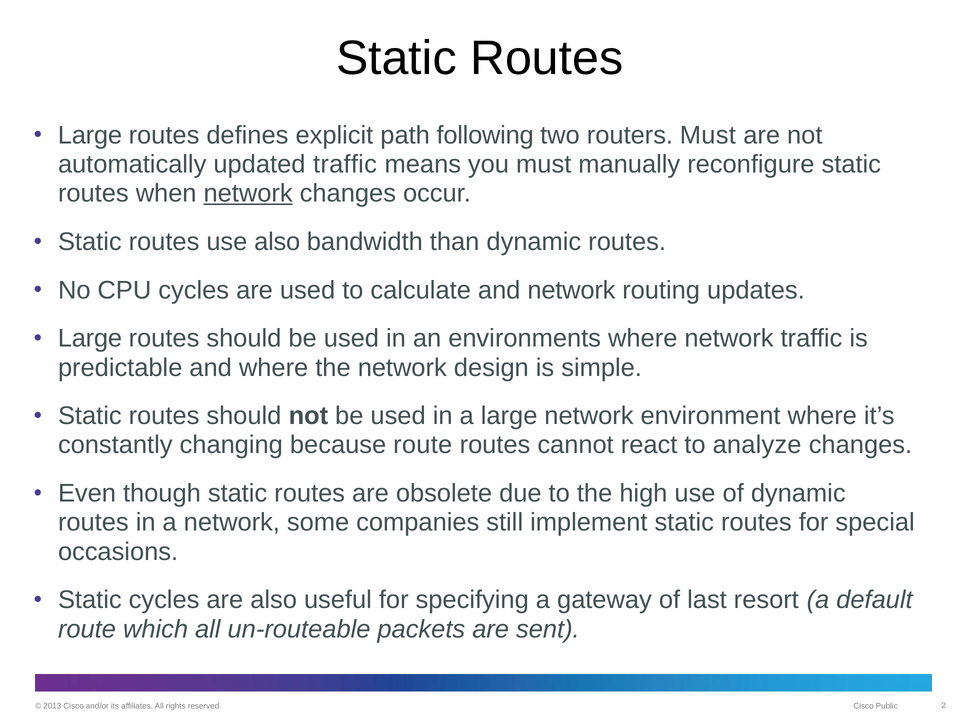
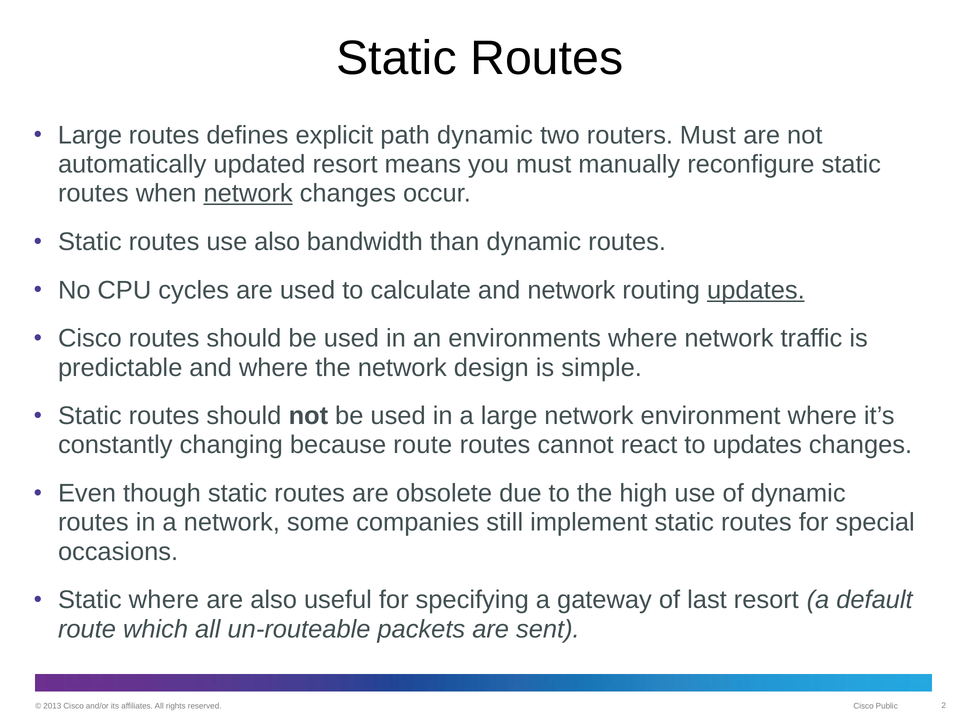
path following: following -> dynamic (485, 135)
updated traffic: traffic -> resort (345, 164)
updates underline: none -> present (756, 290)
Large: Large -> Cisco (90, 339)
to analyze: analyze -> updates (757, 445)
Static cycles: cycles -> where (164, 600)
